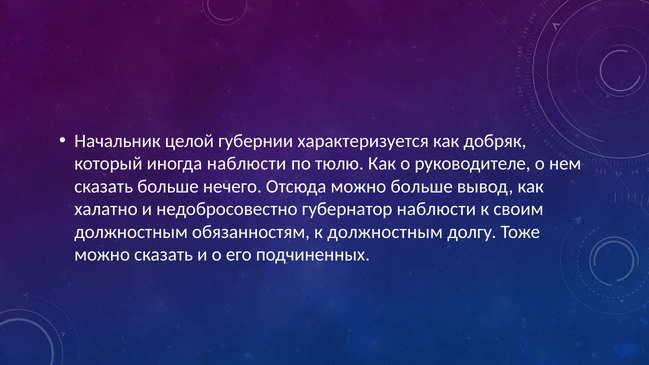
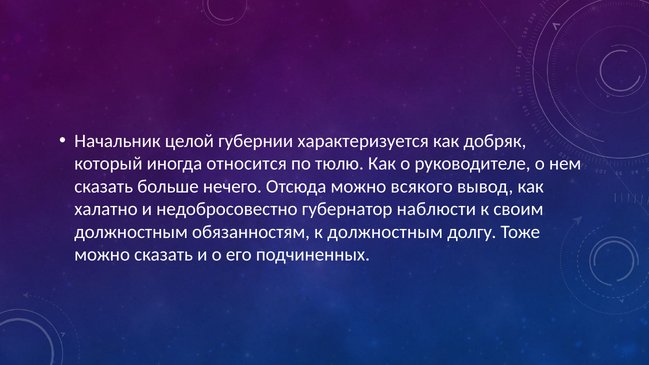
иногда наблюсти: наблюсти -> относится (247, 164)
можно больше: больше -> всякого (422, 186)
